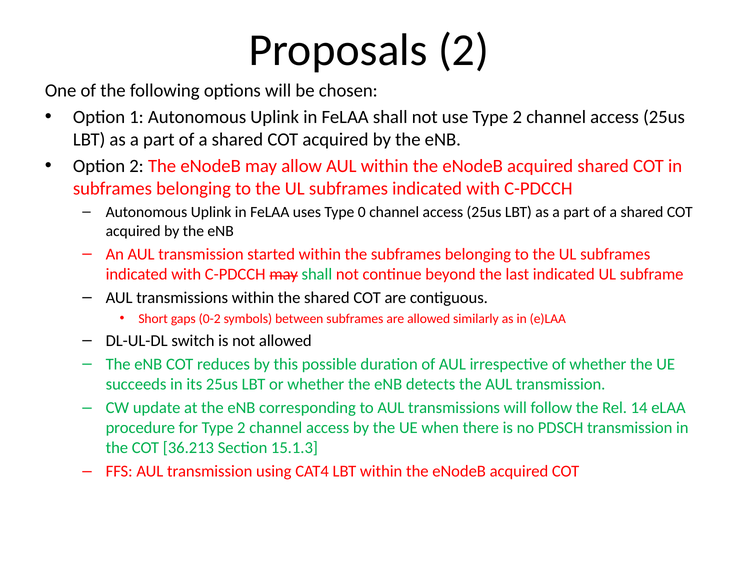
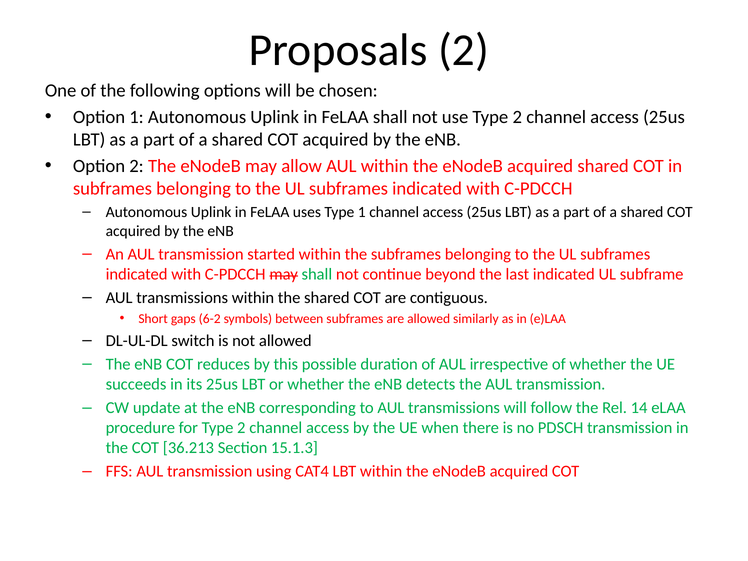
Type 0: 0 -> 1 (362, 212)
0-2: 0-2 -> 6-2 (210, 319)
